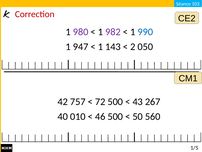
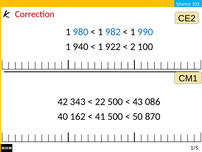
980 colour: purple -> blue (81, 32)
982 colour: purple -> blue (113, 32)
947: 947 -> 940 (81, 47)
143: 143 -> 922 (113, 47)
050: 050 -> 100 (145, 47)
757: 757 -> 343 (78, 101)
72: 72 -> 22 (100, 101)
267: 267 -> 086 (153, 101)
010: 010 -> 162 (78, 116)
46: 46 -> 41 (100, 116)
560: 560 -> 870 (153, 116)
